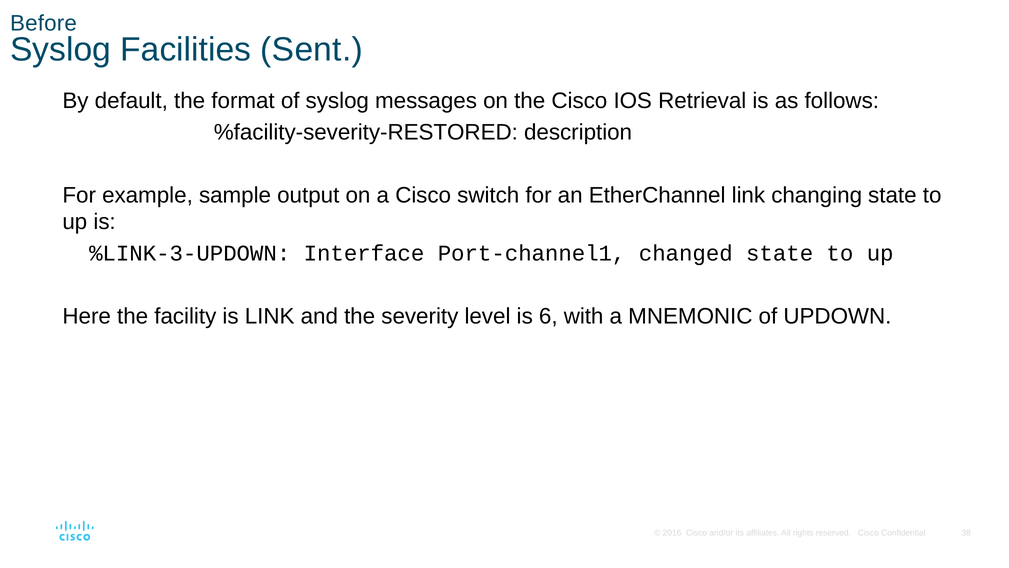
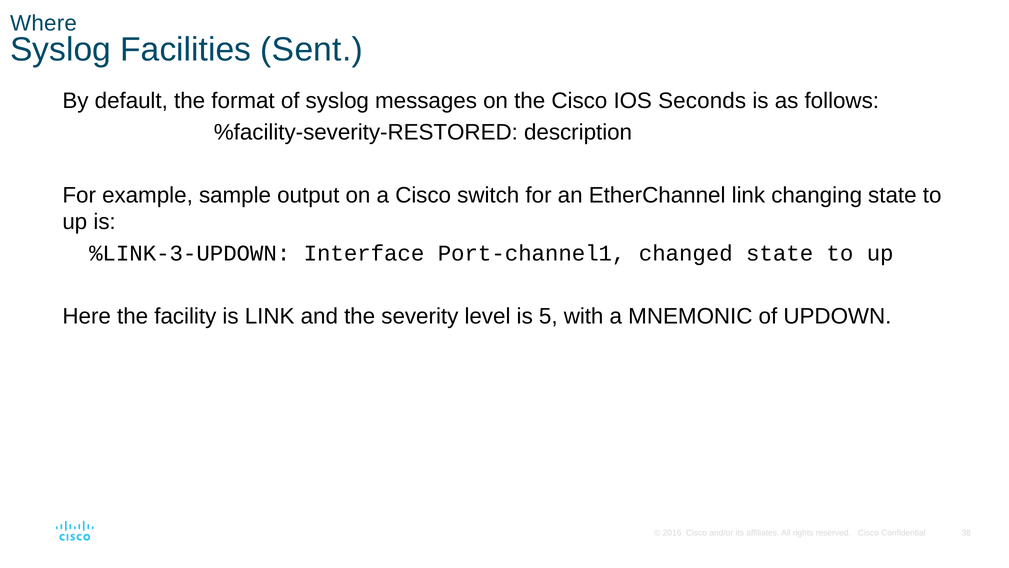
Before: Before -> Where (43, 23)
Retrieval: Retrieval -> Seconds (702, 101)
6: 6 -> 5 (548, 316)
